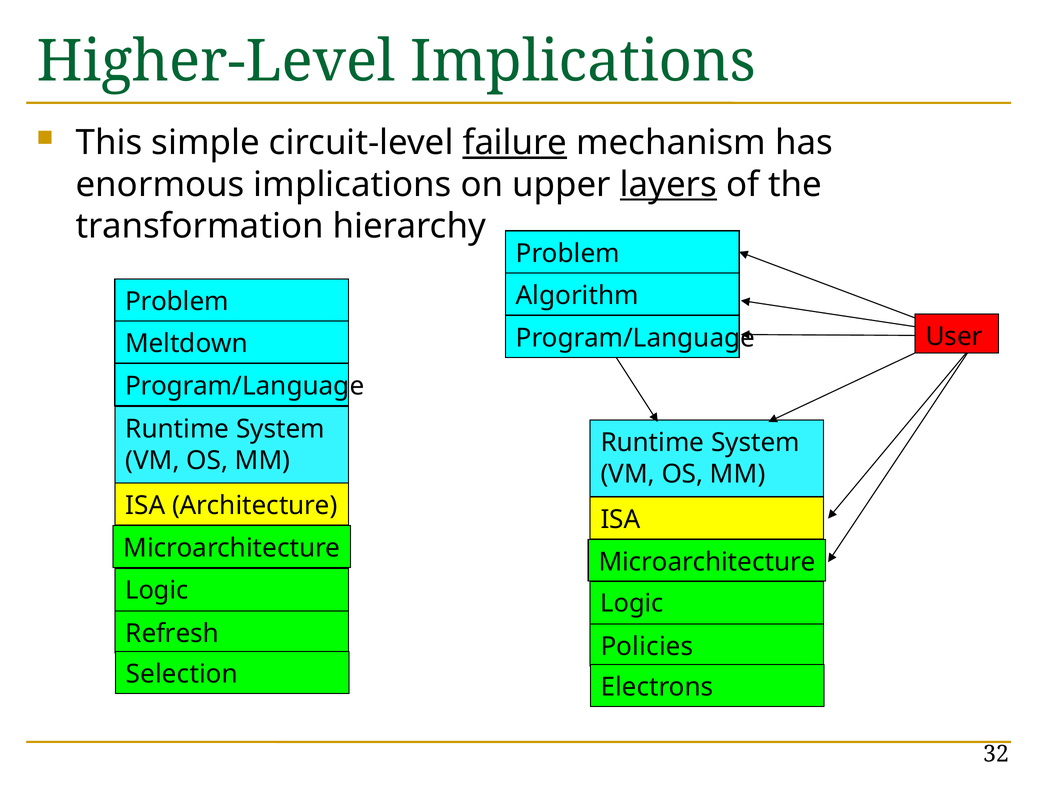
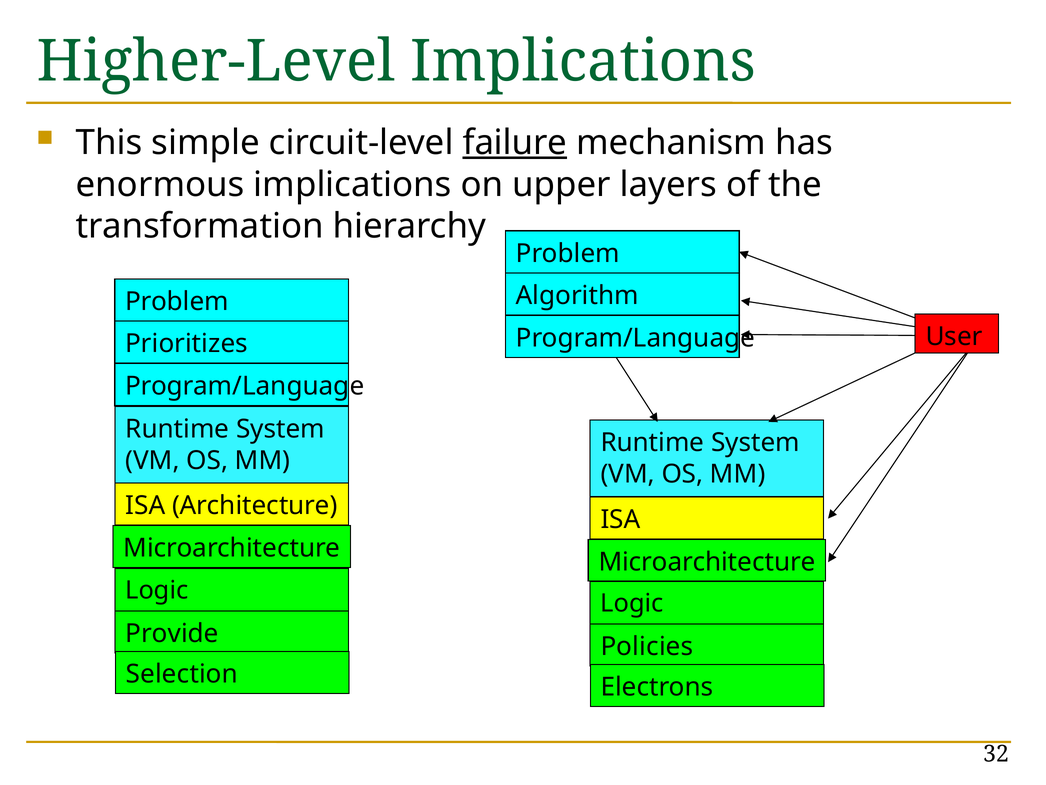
layers underline: present -> none (668, 184)
Meltdown: Meltdown -> Prioritizes (186, 344)
Refresh: Refresh -> Provide (172, 633)
